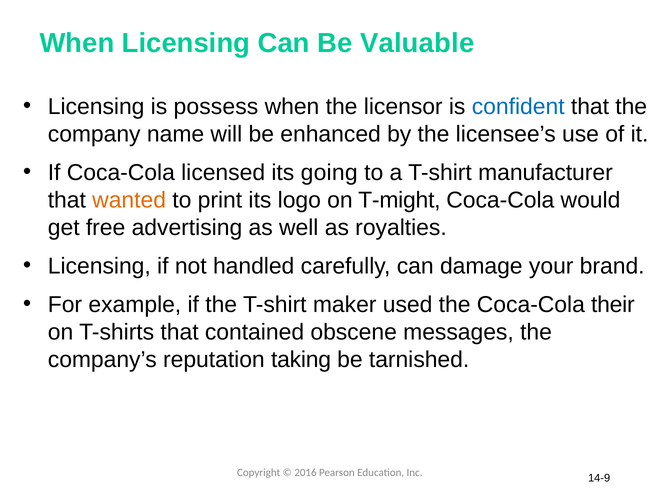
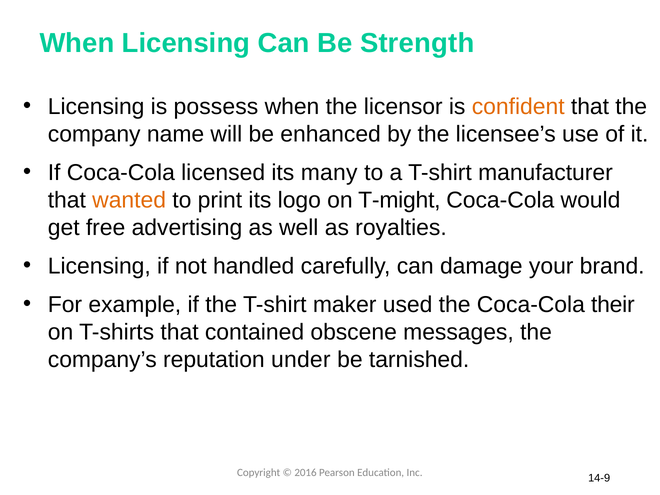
Valuable: Valuable -> Strength (417, 43)
confident colour: blue -> orange (518, 107)
going: going -> many (329, 173)
taking: taking -> under (301, 359)
